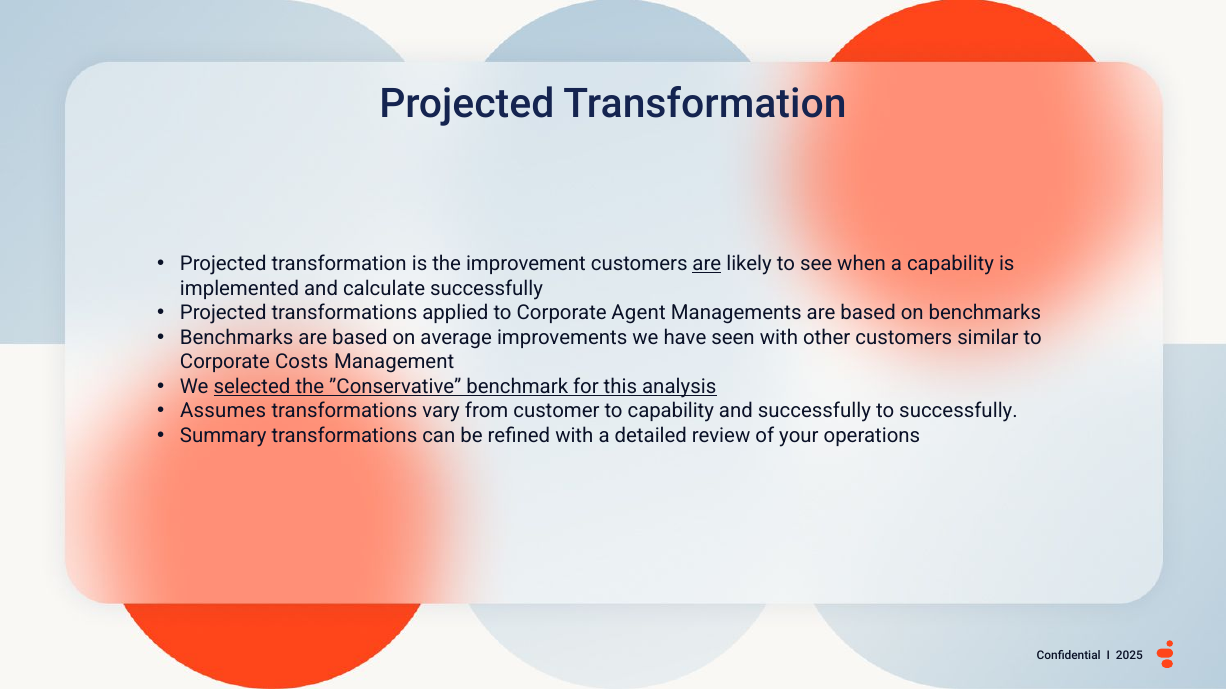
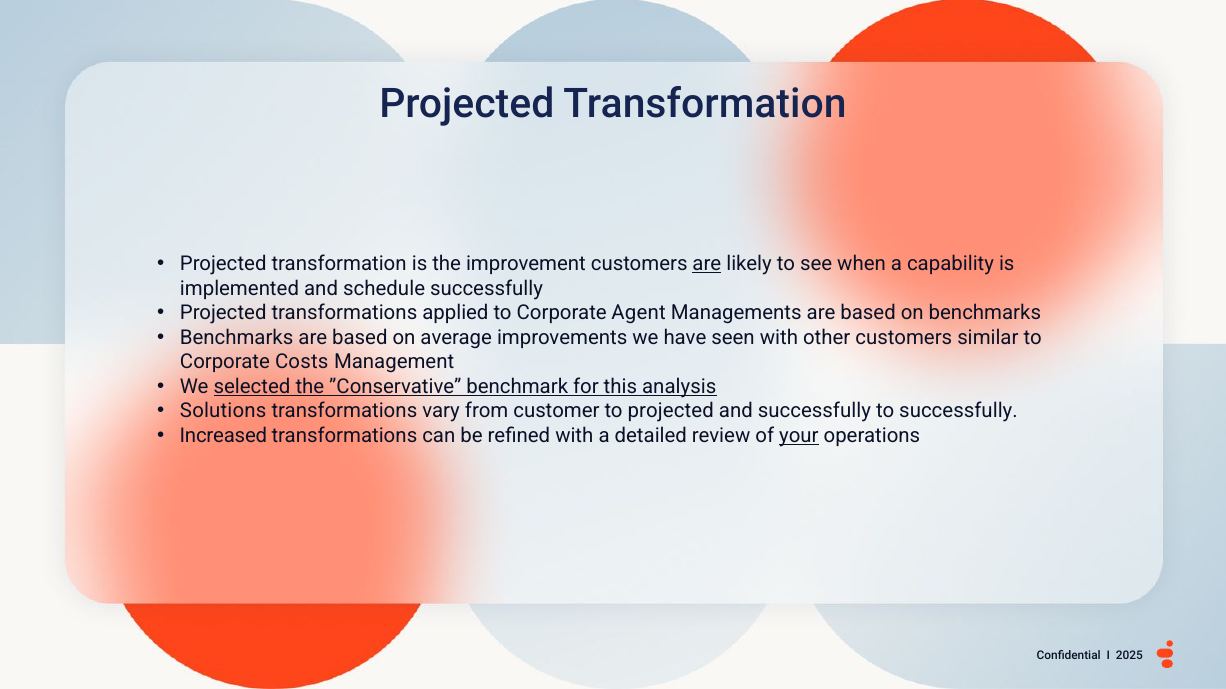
calculate: calculate -> schedule (384, 289)
Assumes: Assumes -> Solutions (223, 411)
to capability: capability -> projected (671, 411)
Summary: Summary -> Increased (223, 436)
your underline: none -> present (799, 436)
